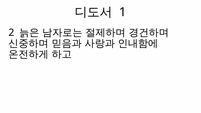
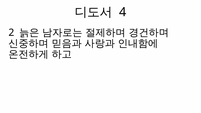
1: 1 -> 4 (123, 12)
